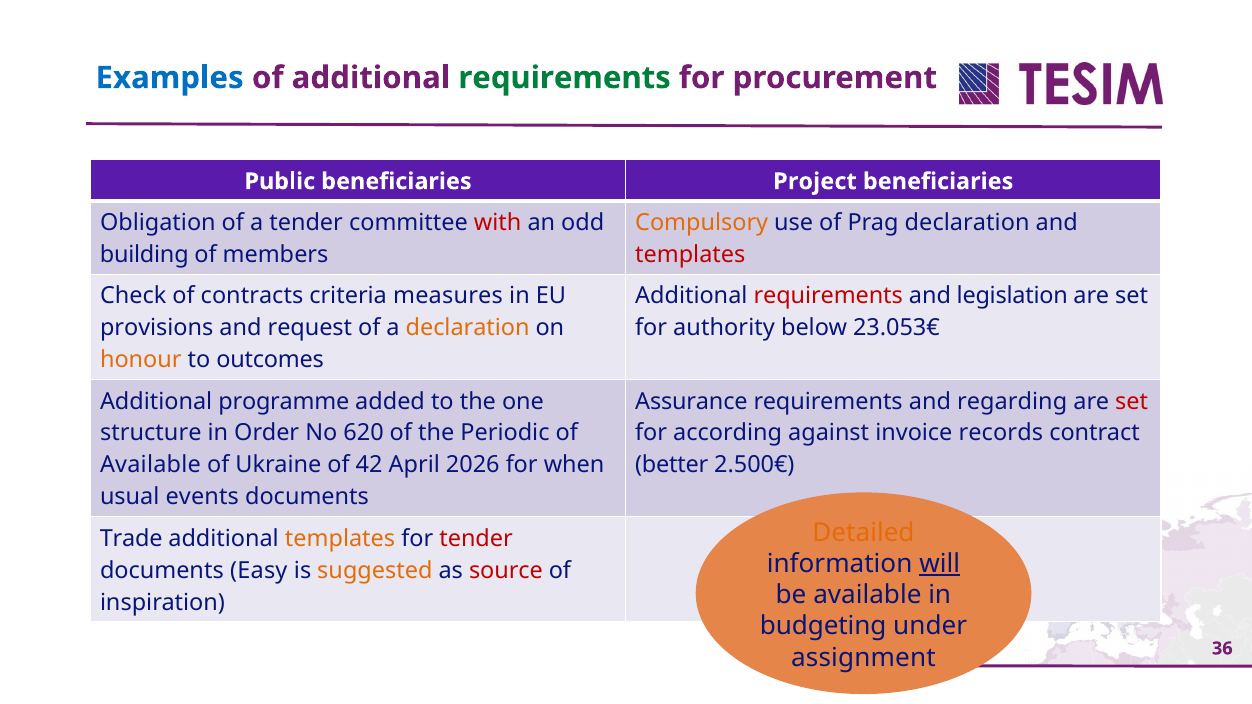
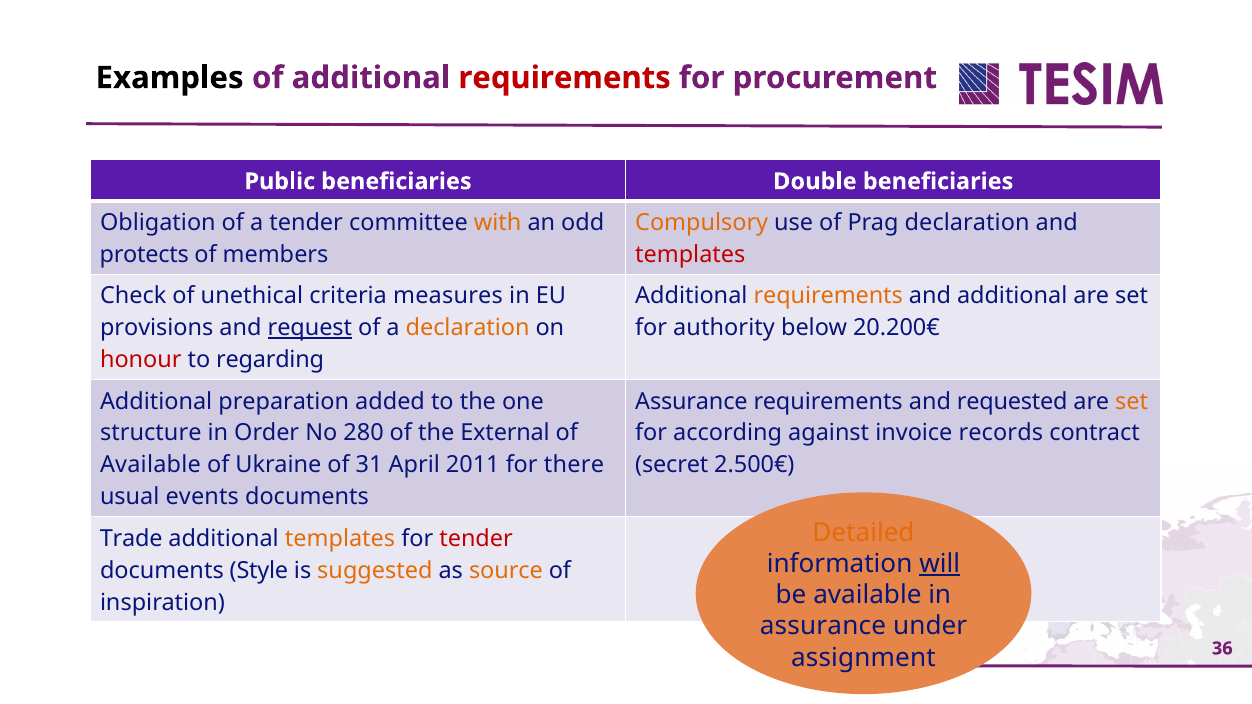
Examples colour: blue -> black (170, 78)
requirements colour: green -> red (565, 78)
Project: Project -> Double (815, 182)
with colour: red -> orange (498, 223)
building: building -> protects (144, 255)
contracts: contracts -> unethical (252, 296)
requirements colour: red -> orange (828, 296)
and legislation: legislation -> additional (1012, 296)
request underline: none -> present (310, 328)
23.053€: 23.053€ -> 20.200€ (896, 328)
honour colour: orange -> red (141, 360)
outcomes: outcomes -> regarding (270, 360)
programme: programme -> preparation (284, 401)
regarding: regarding -> requested (1012, 401)
set colour: red -> orange (1132, 401)
620: 620 -> 280 (364, 433)
Periodic: Periodic -> External (505, 433)
42: 42 -> 31 (369, 465)
2026: 2026 -> 2011 (473, 465)
when: when -> there (574, 465)
better: better -> secret (672, 465)
Easy: Easy -> Style (259, 571)
source colour: red -> orange (506, 571)
budgeting: budgeting -> assurance (823, 627)
